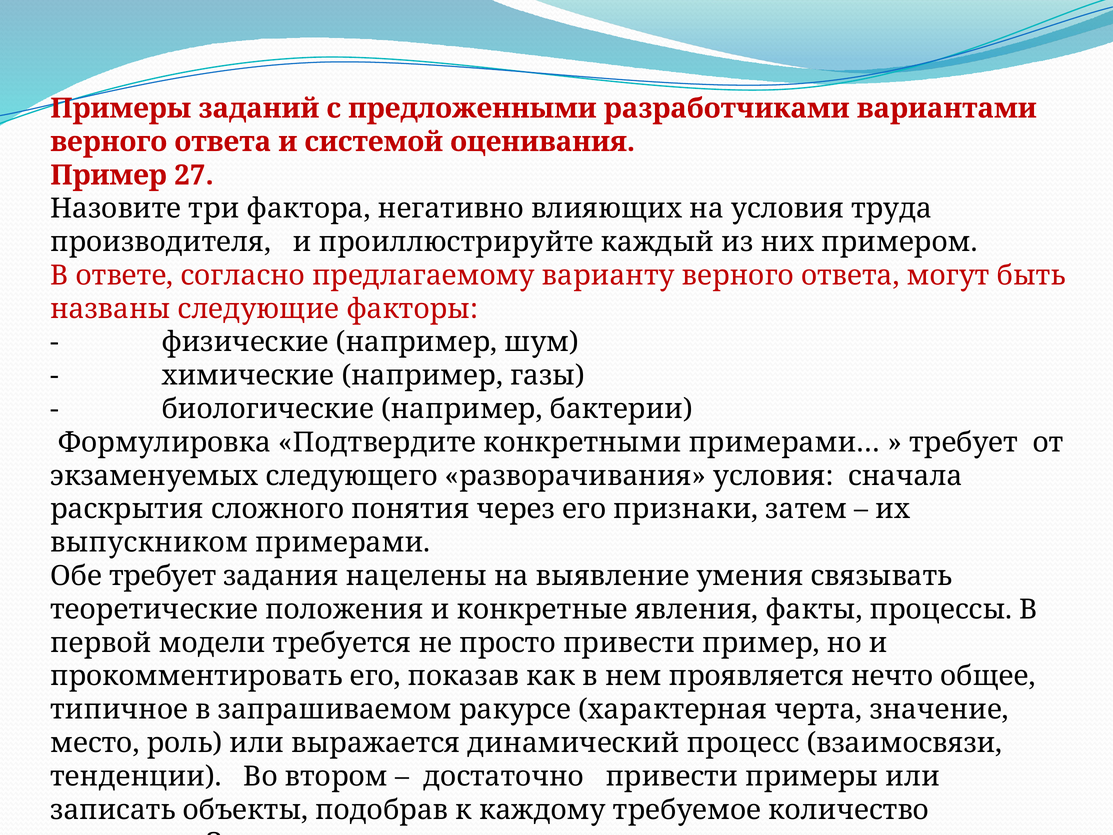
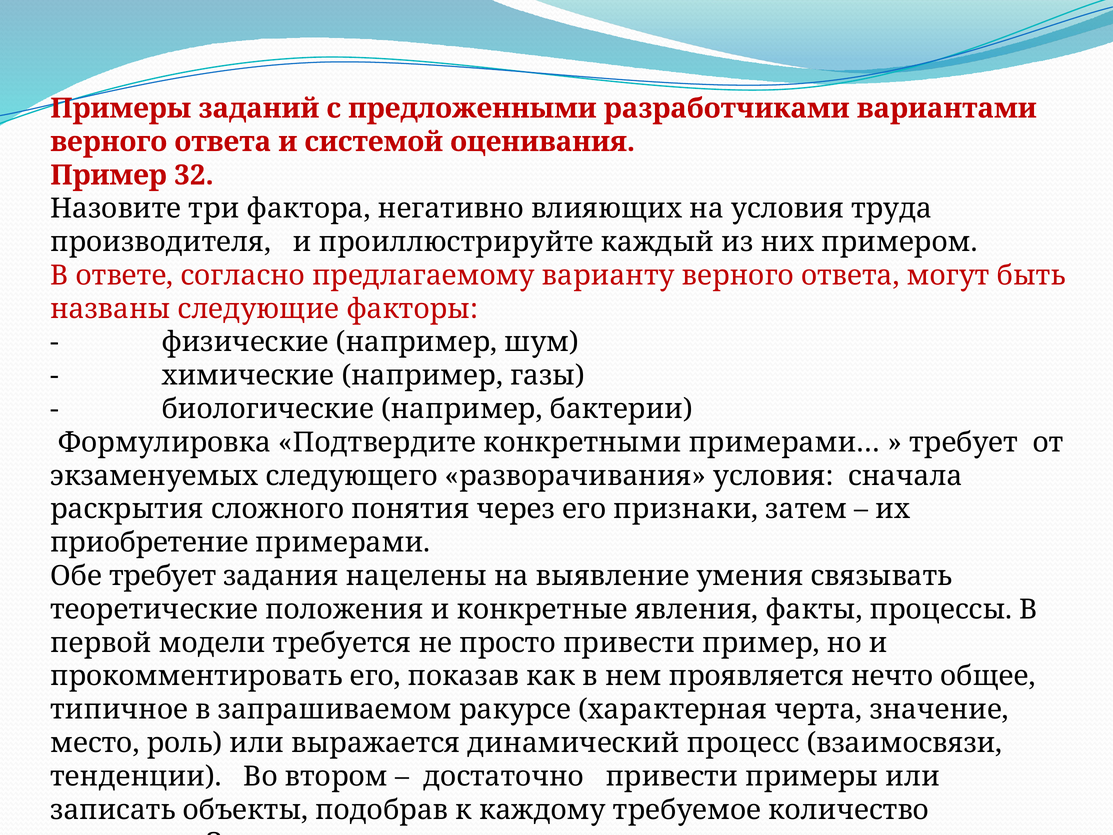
27: 27 -> 32 (194, 175)
выпускником: выпускником -> приобретение (149, 542)
